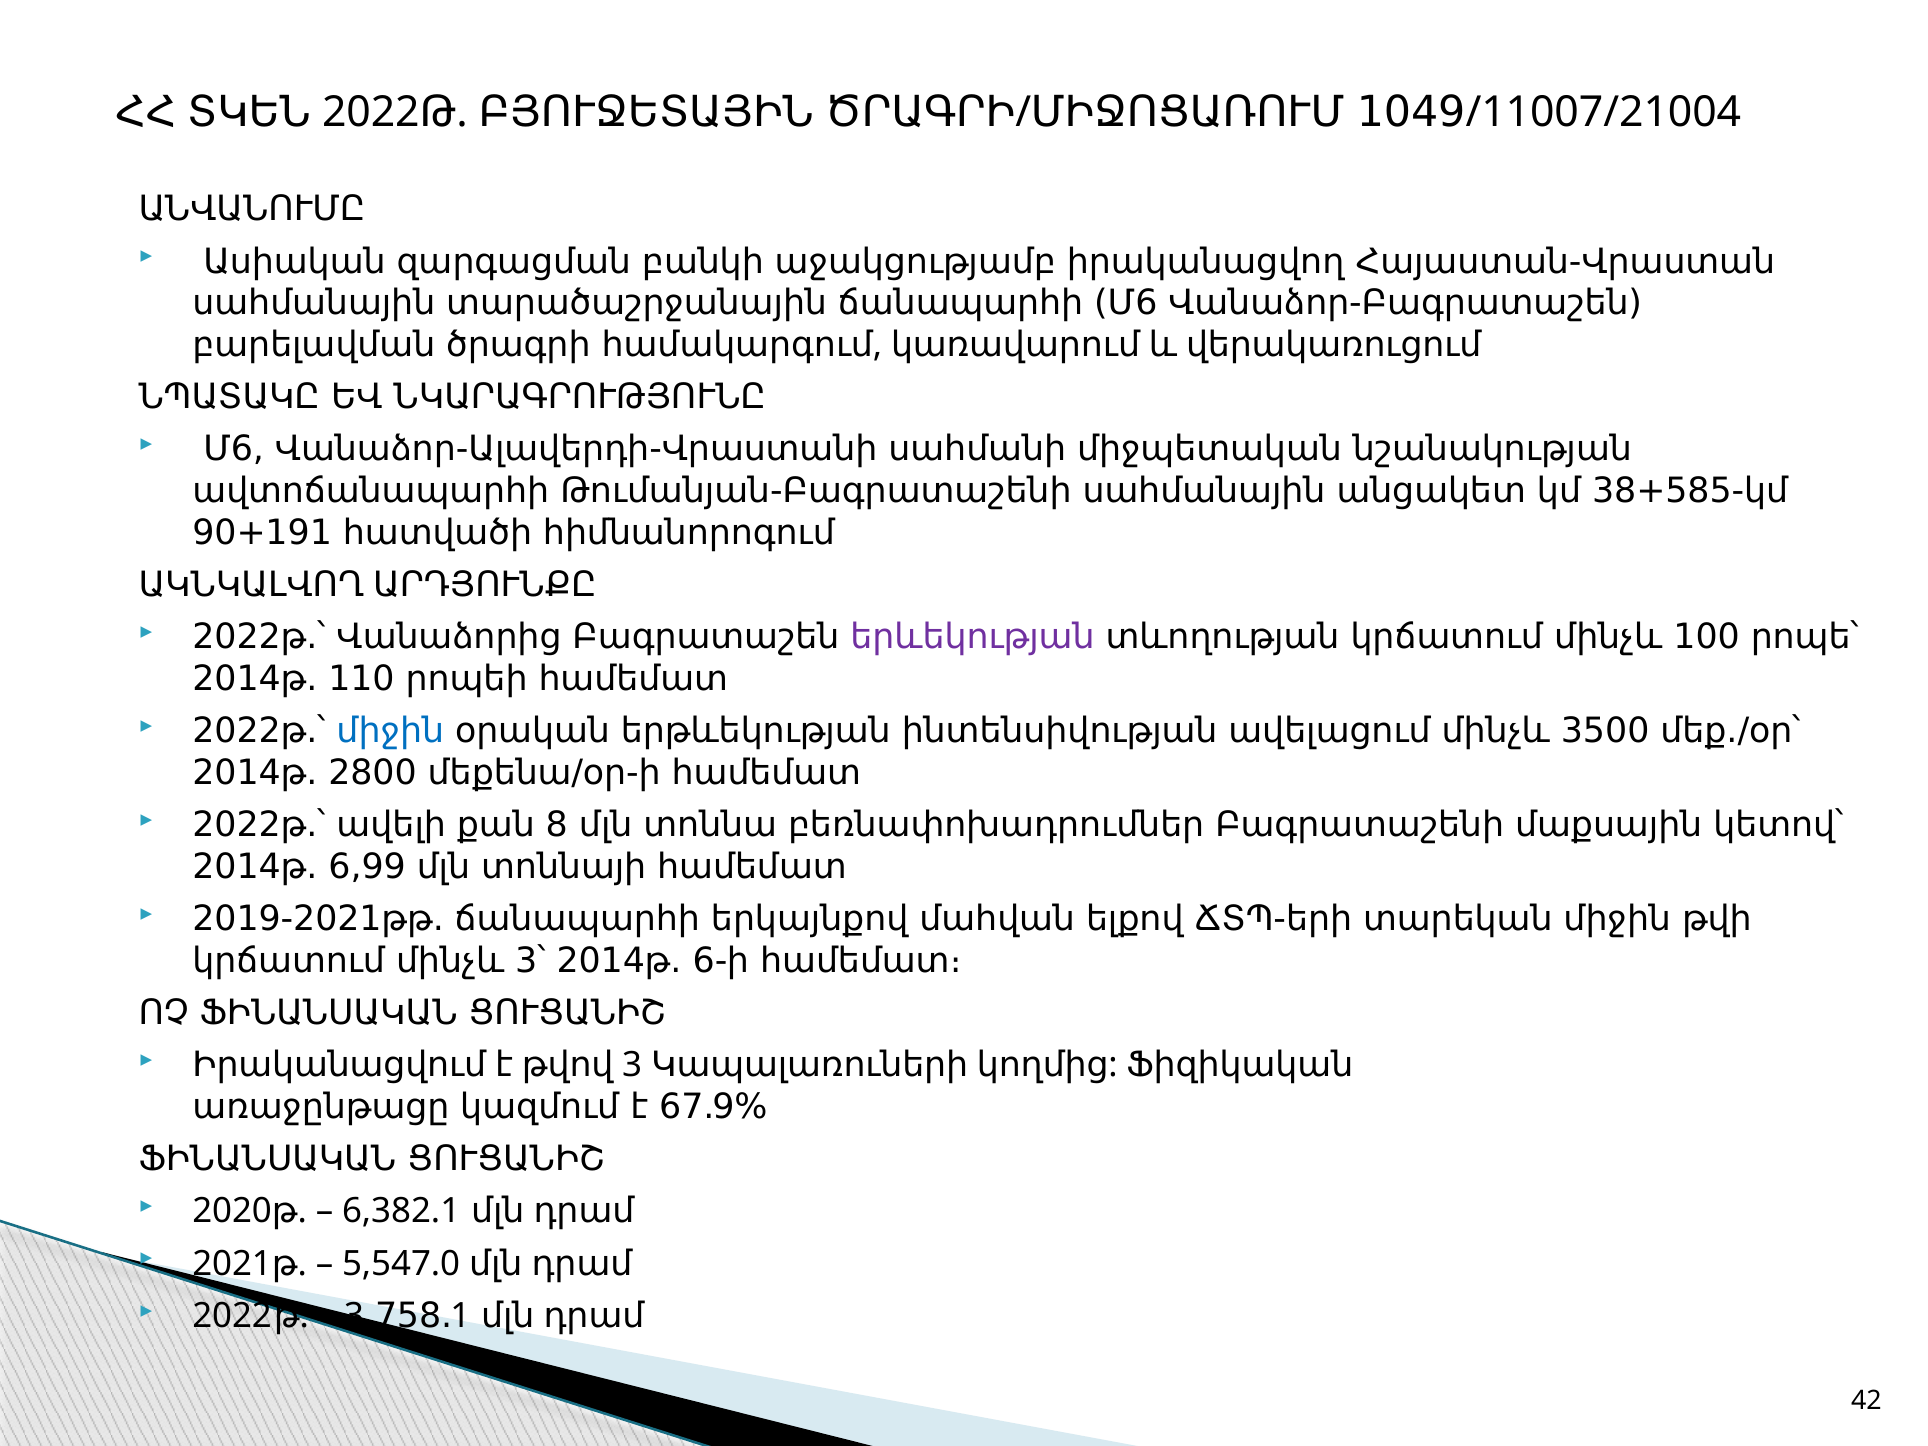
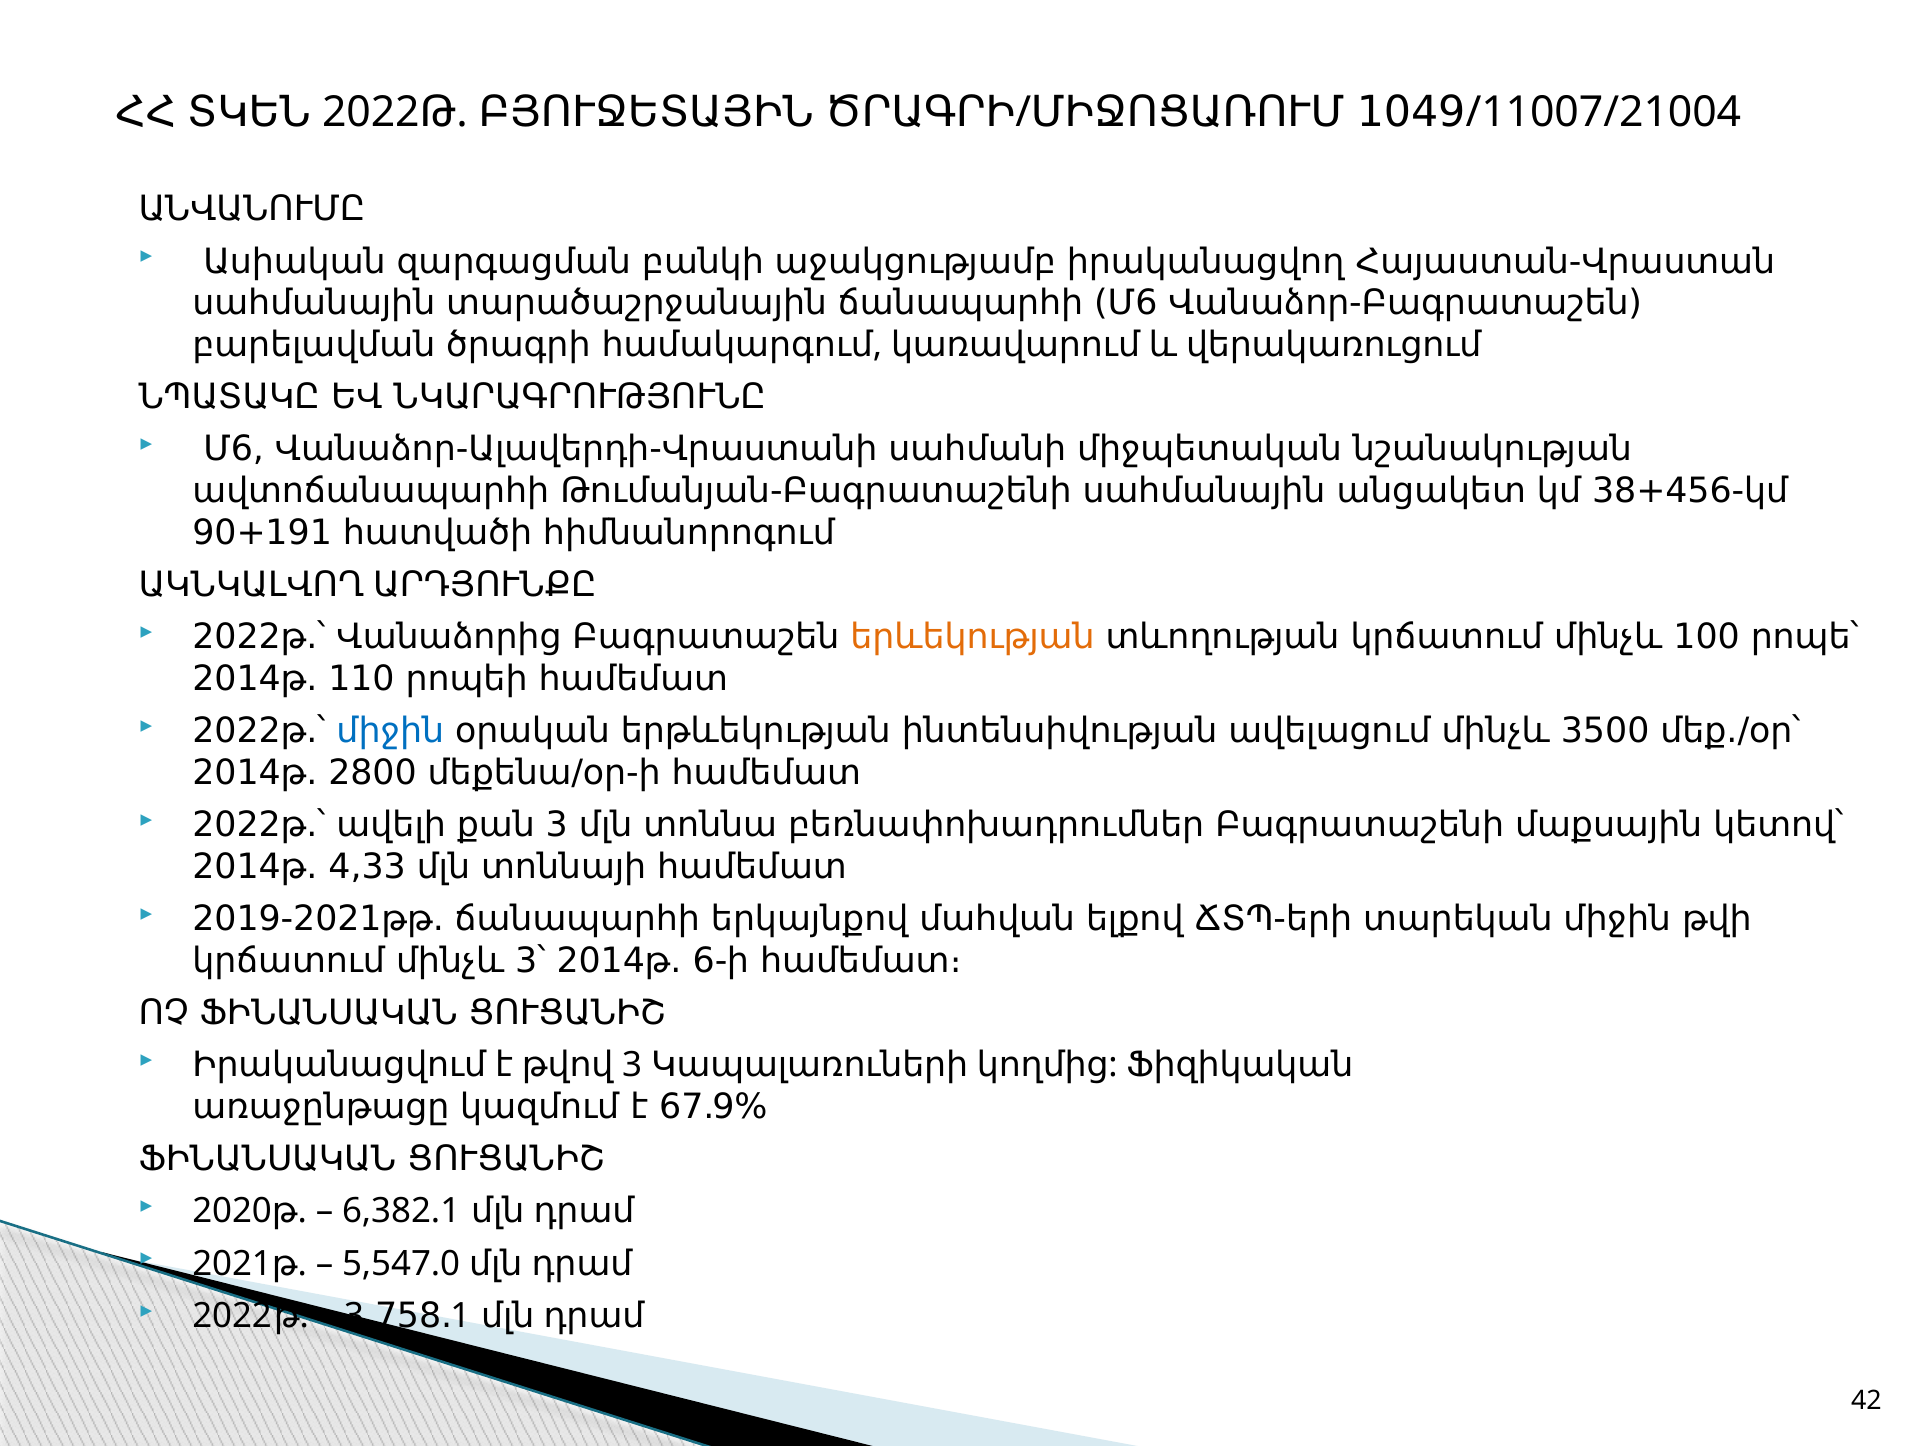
38+585-կմ: 38+585-կմ -> 38+456-կմ (1690, 491)
երևեկության colour: purple -> orange (973, 637)
քան 8: 8 -> 3 (557, 825)
6,99: 6,99 -> 4,33 (367, 867)
